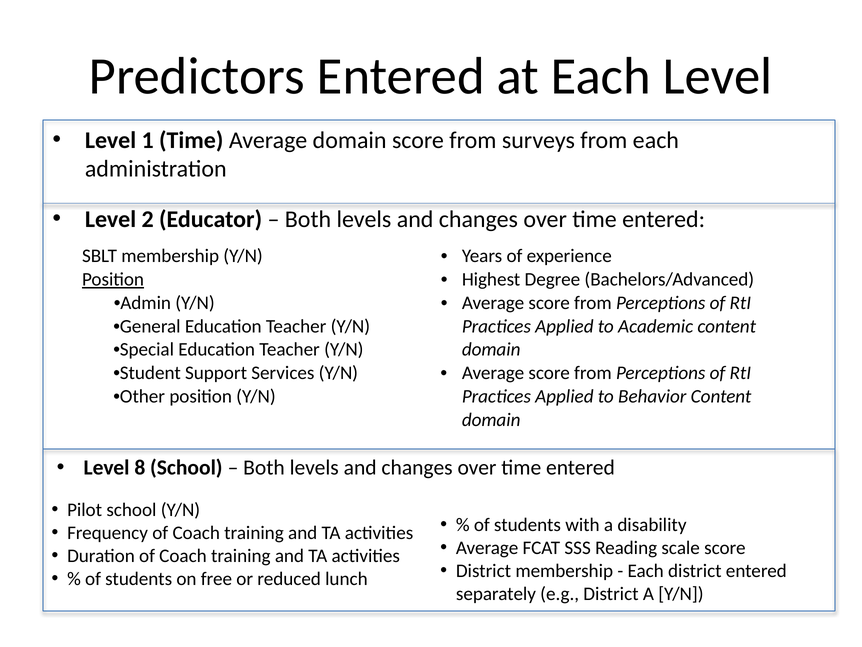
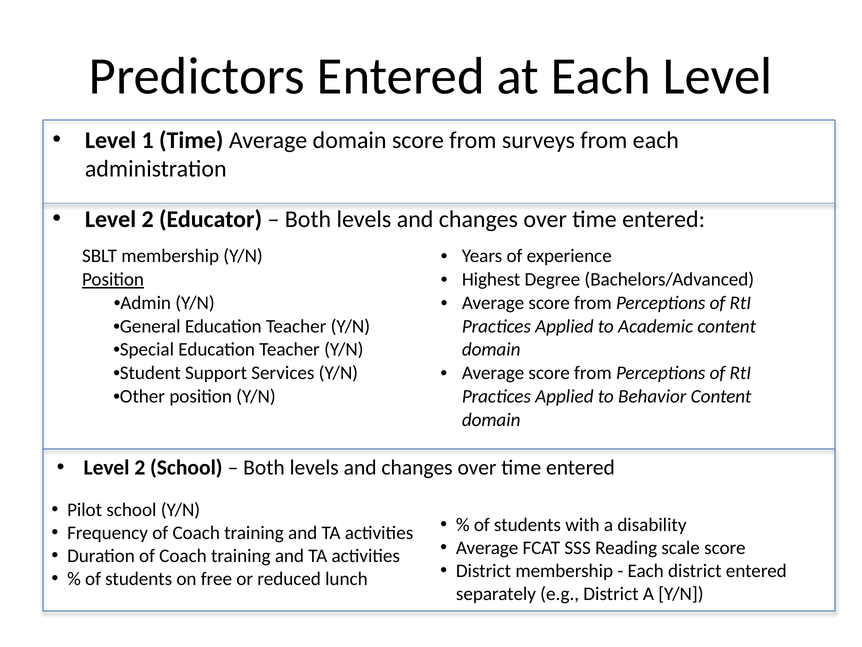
8: 8 -> 2 (140, 467)
